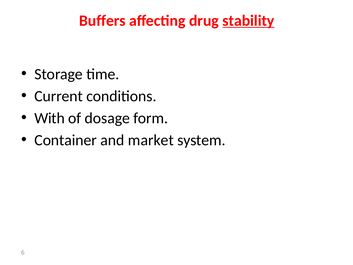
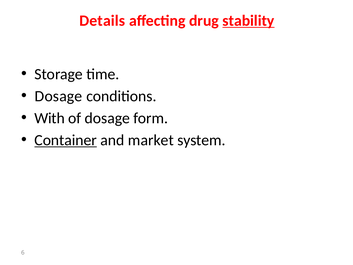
Buffers: Buffers -> Details (102, 21)
Current: Current -> Dosage (59, 96)
Container underline: none -> present (66, 140)
